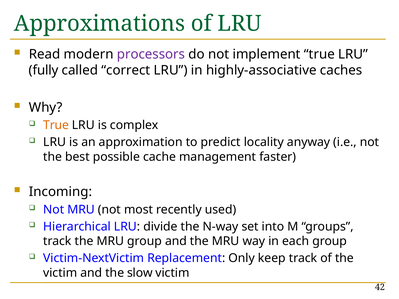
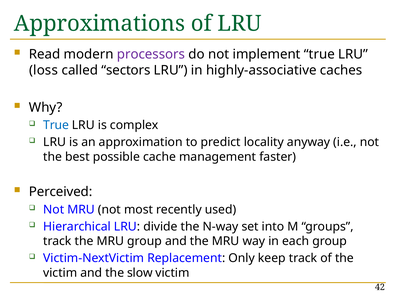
fully: fully -> loss (43, 70)
correct: correct -> sectors (126, 70)
True colour: orange -> blue (56, 125)
Incoming: Incoming -> Perceived (61, 192)
